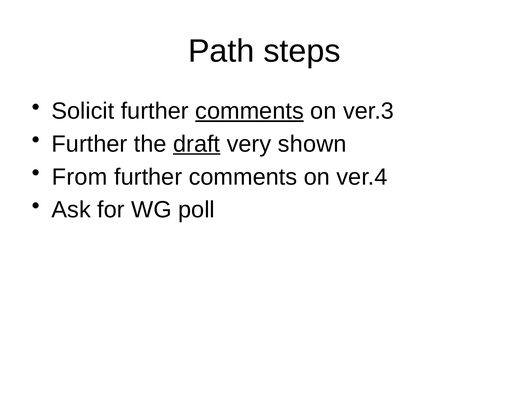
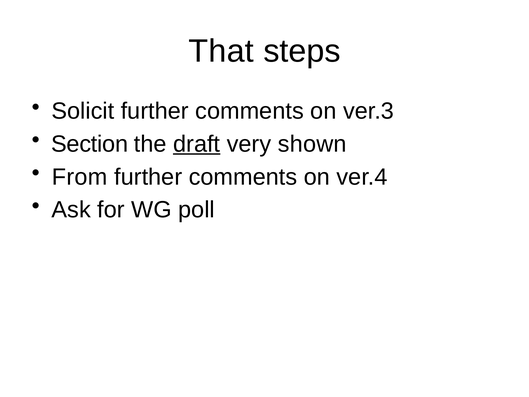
Path: Path -> That (221, 51)
comments underline: present -> none (250, 111)
Further: Further -> Section (90, 144)
